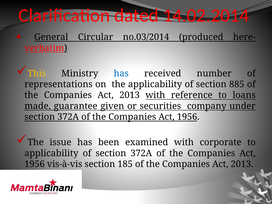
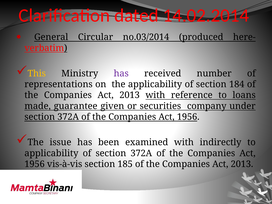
has colour: blue -> purple (121, 73)
885: 885 -> 184 (237, 84)
corporate: corporate -> indirectly (221, 142)
